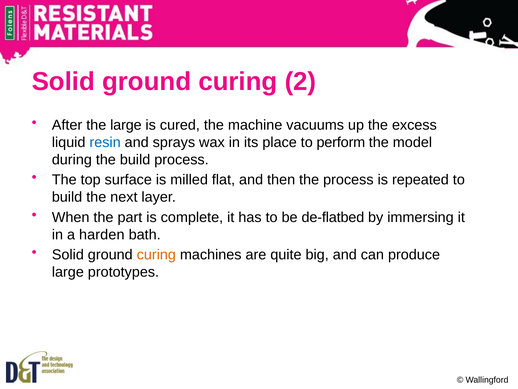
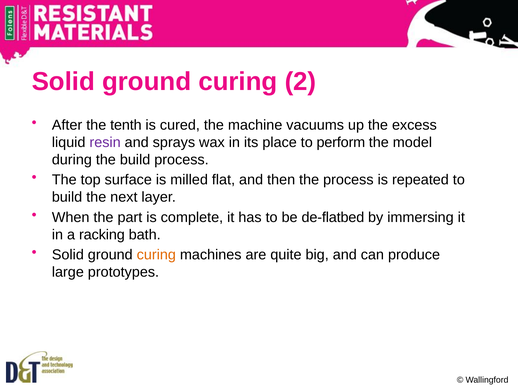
the large: large -> tenth (126, 125)
resin colour: blue -> purple (105, 142)
harden: harden -> racking (102, 234)
